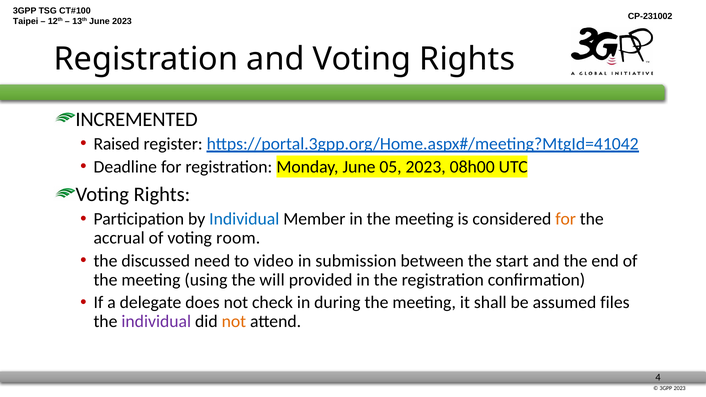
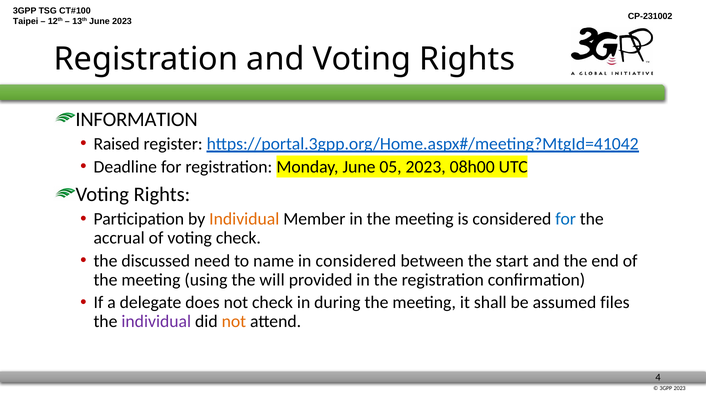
INCREMENTED: INCREMENTED -> INFORMATION (137, 119)
Individual colour: blue -> orange (244, 219)
for colour: orange -> blue (566, 219)
voting room: room -> check (238, 238)
video: video -> name (274, 261)
in submission: submission -> considered (356, 261)
